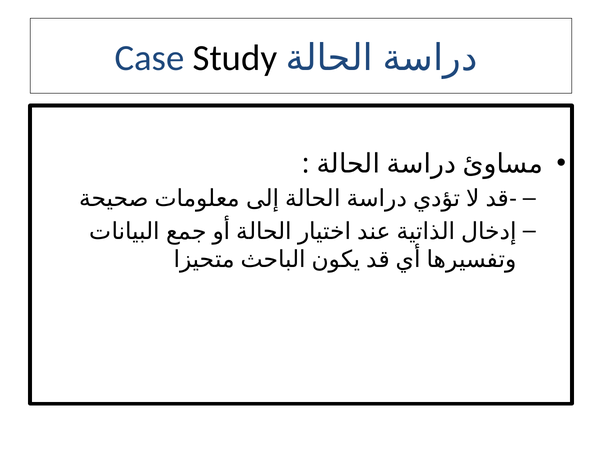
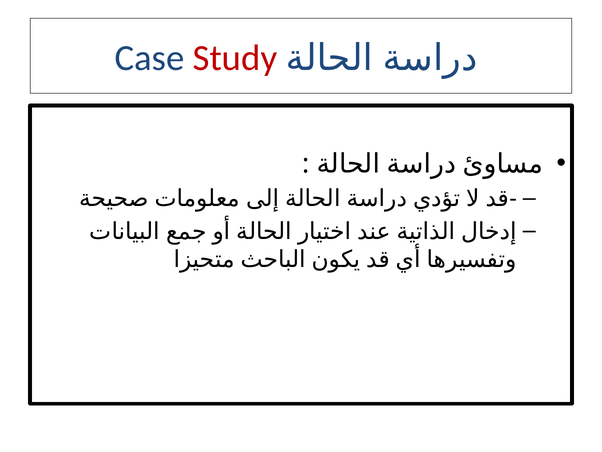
Study colour: black -> red (235, 58)
